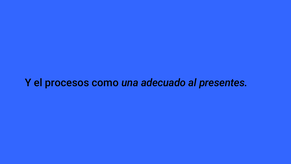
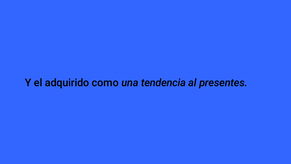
procesos: procesos -> adquirido (67, 83)
adecuado: adecuado -> tendencia (163, 83)
